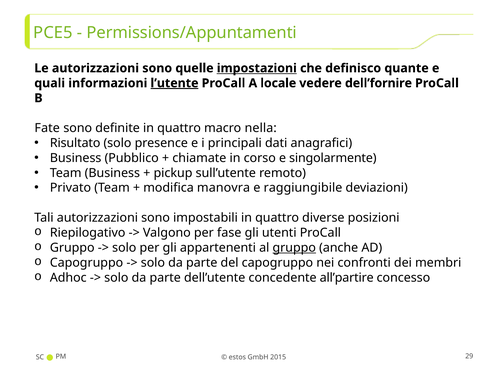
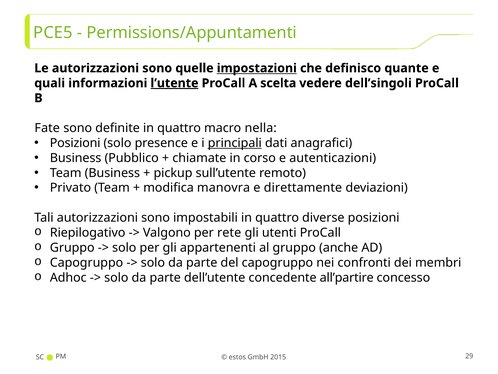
locale: locale -> scelta (278, 83)
dell’fornire: dell’fornire -> dell’singoli (378, 83)
Risultato: Risultato -> Posizioni (75, 143)
principali underline: none -> present (235, 143)
singolarmente: singolarmente -> autenticazioni (333, 158)
raggiungibile: raggiungibile -> direttamente (303, 188)
fase: fase -> rete (229, 232)
gruppo underline: present -> none (294, 247)
